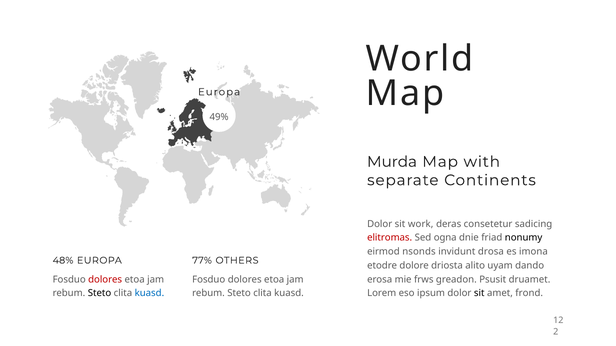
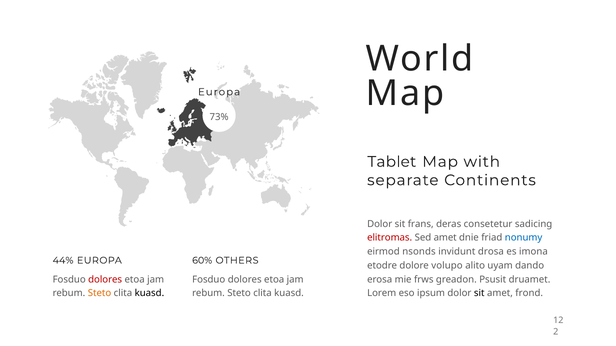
49%: 49% -> 73% (219, 117)
Murda: Murda -> Tablet (392, 162)
work: work -> frans (421, 224)
Sed ogna: ogna -> amet (445, 238)
nonumy colour: black -> blue (524, 238)
48%: 48% -> 44% (63, 261)
77%: 77% -> 60% (202, 261)
driosta: driosta -> volupo (447, 266)
Steto colour: black -> orange (99, 294)
kuasd colour: blue -> black (149, 294)
